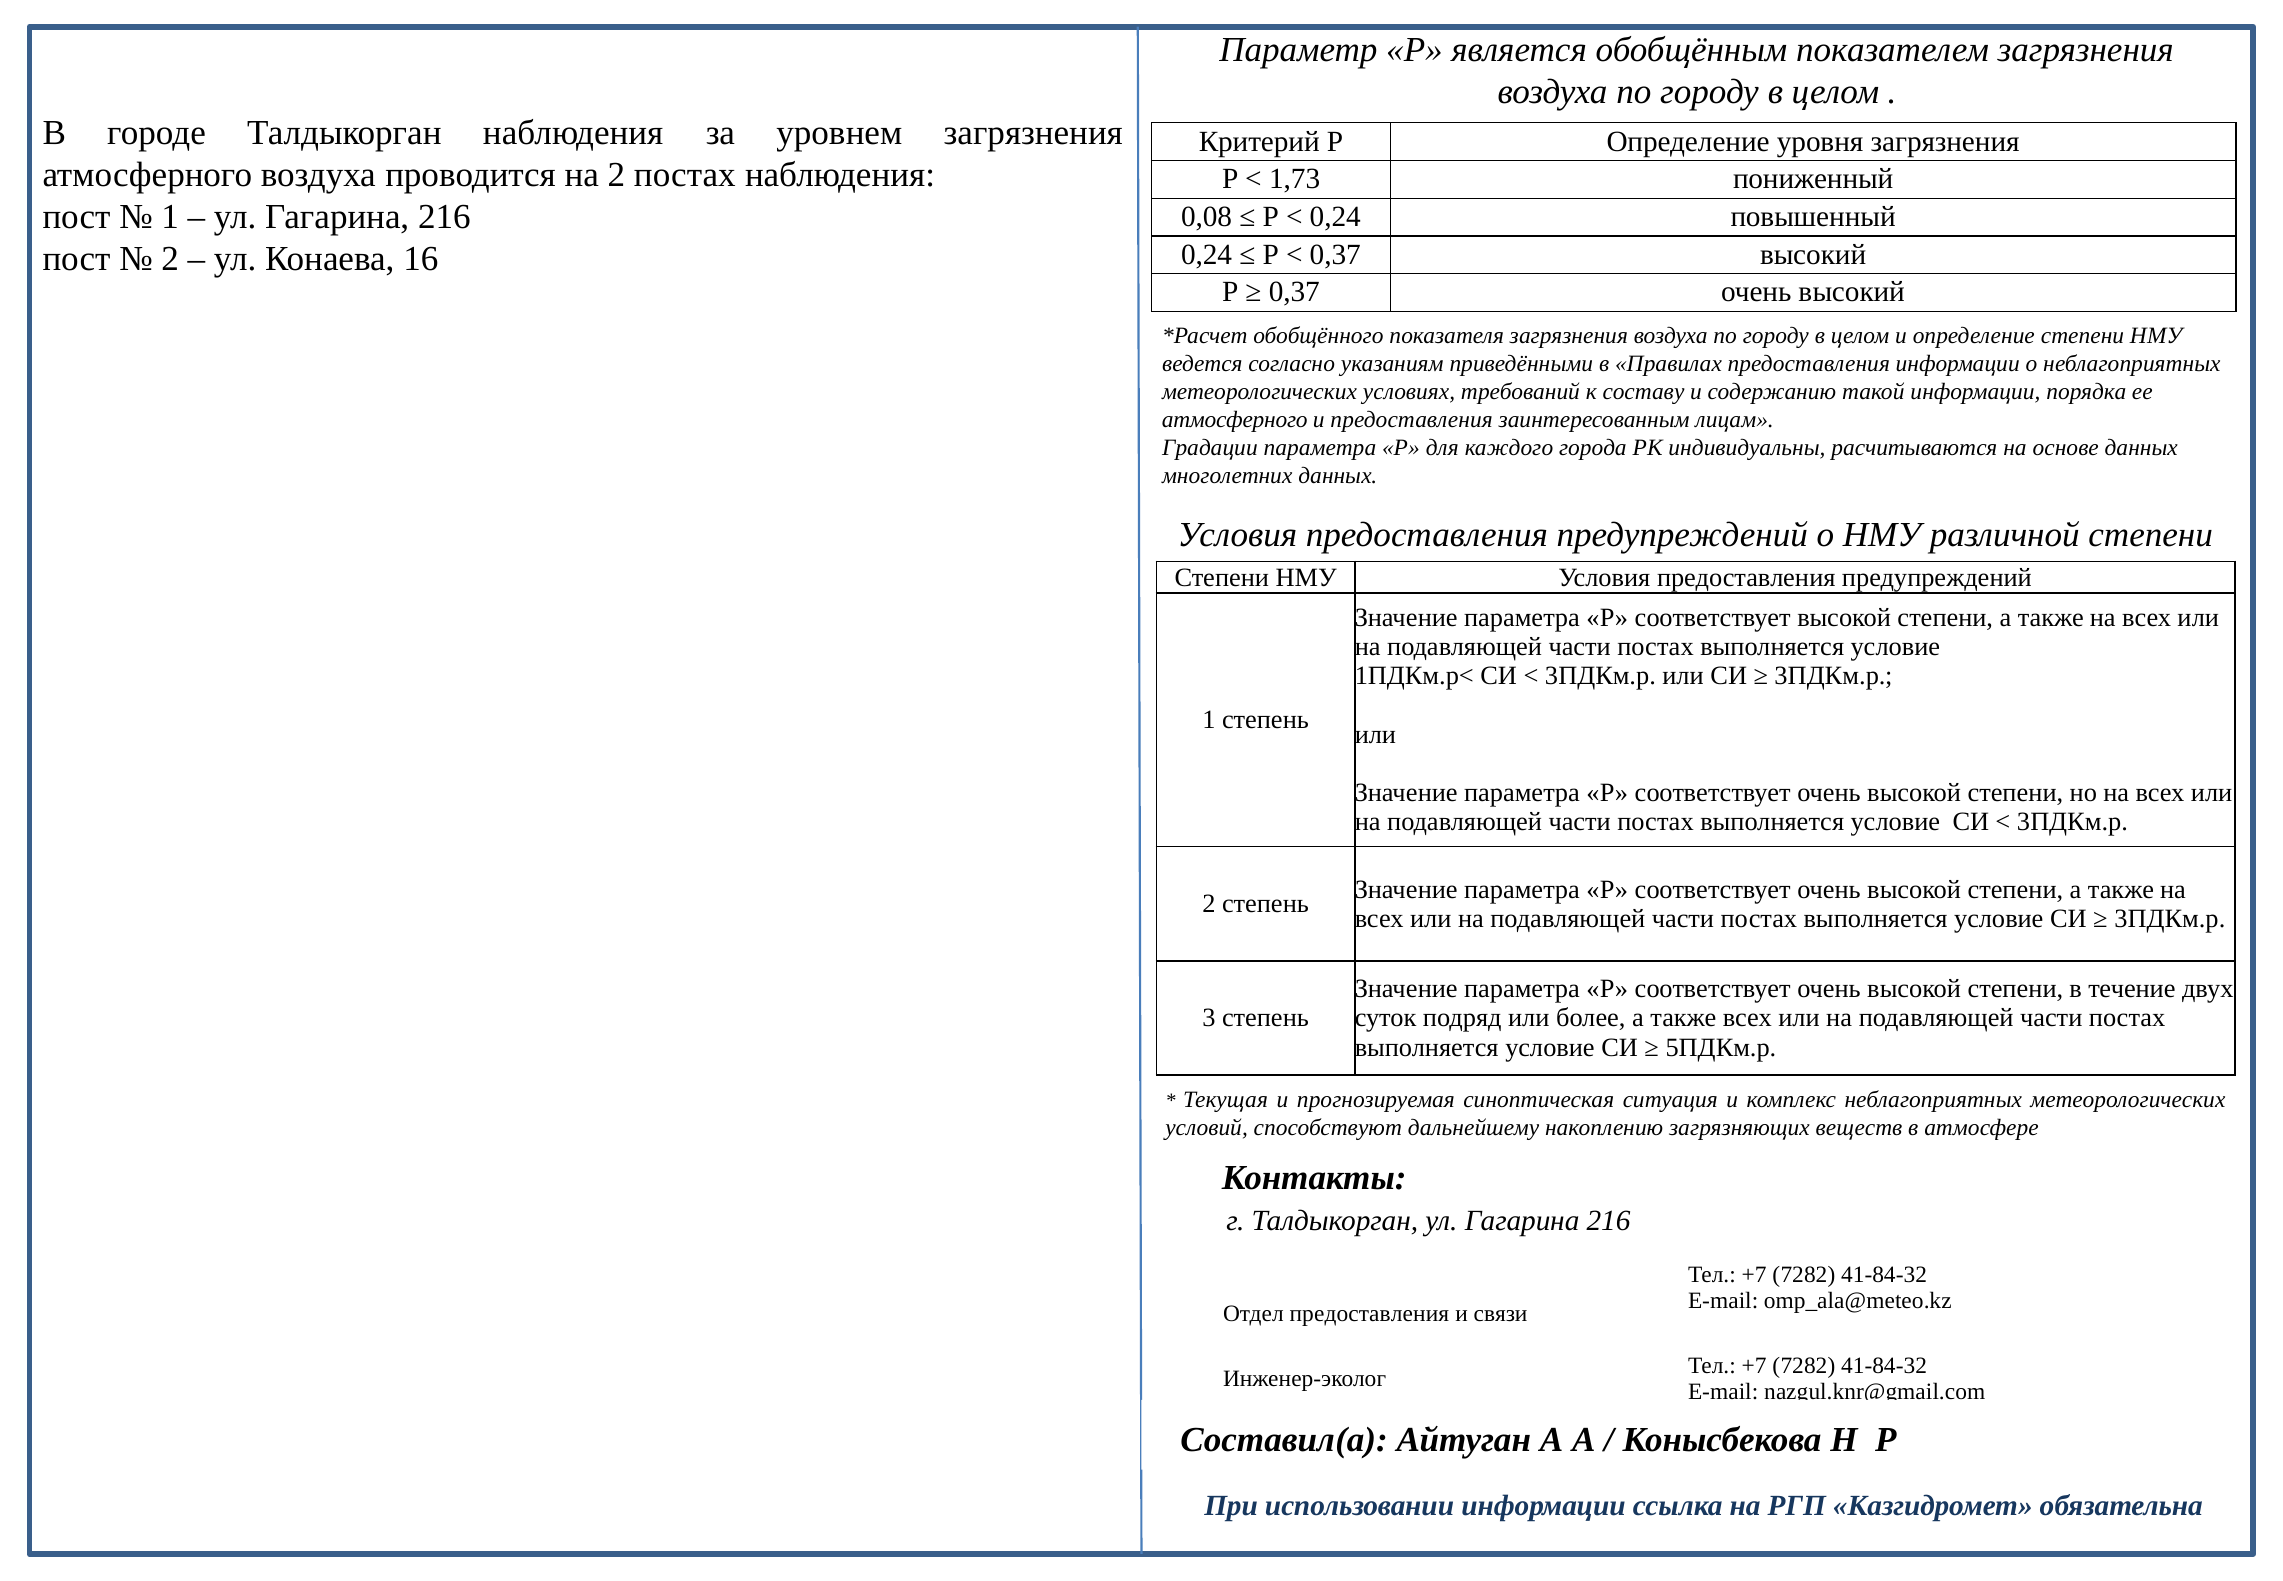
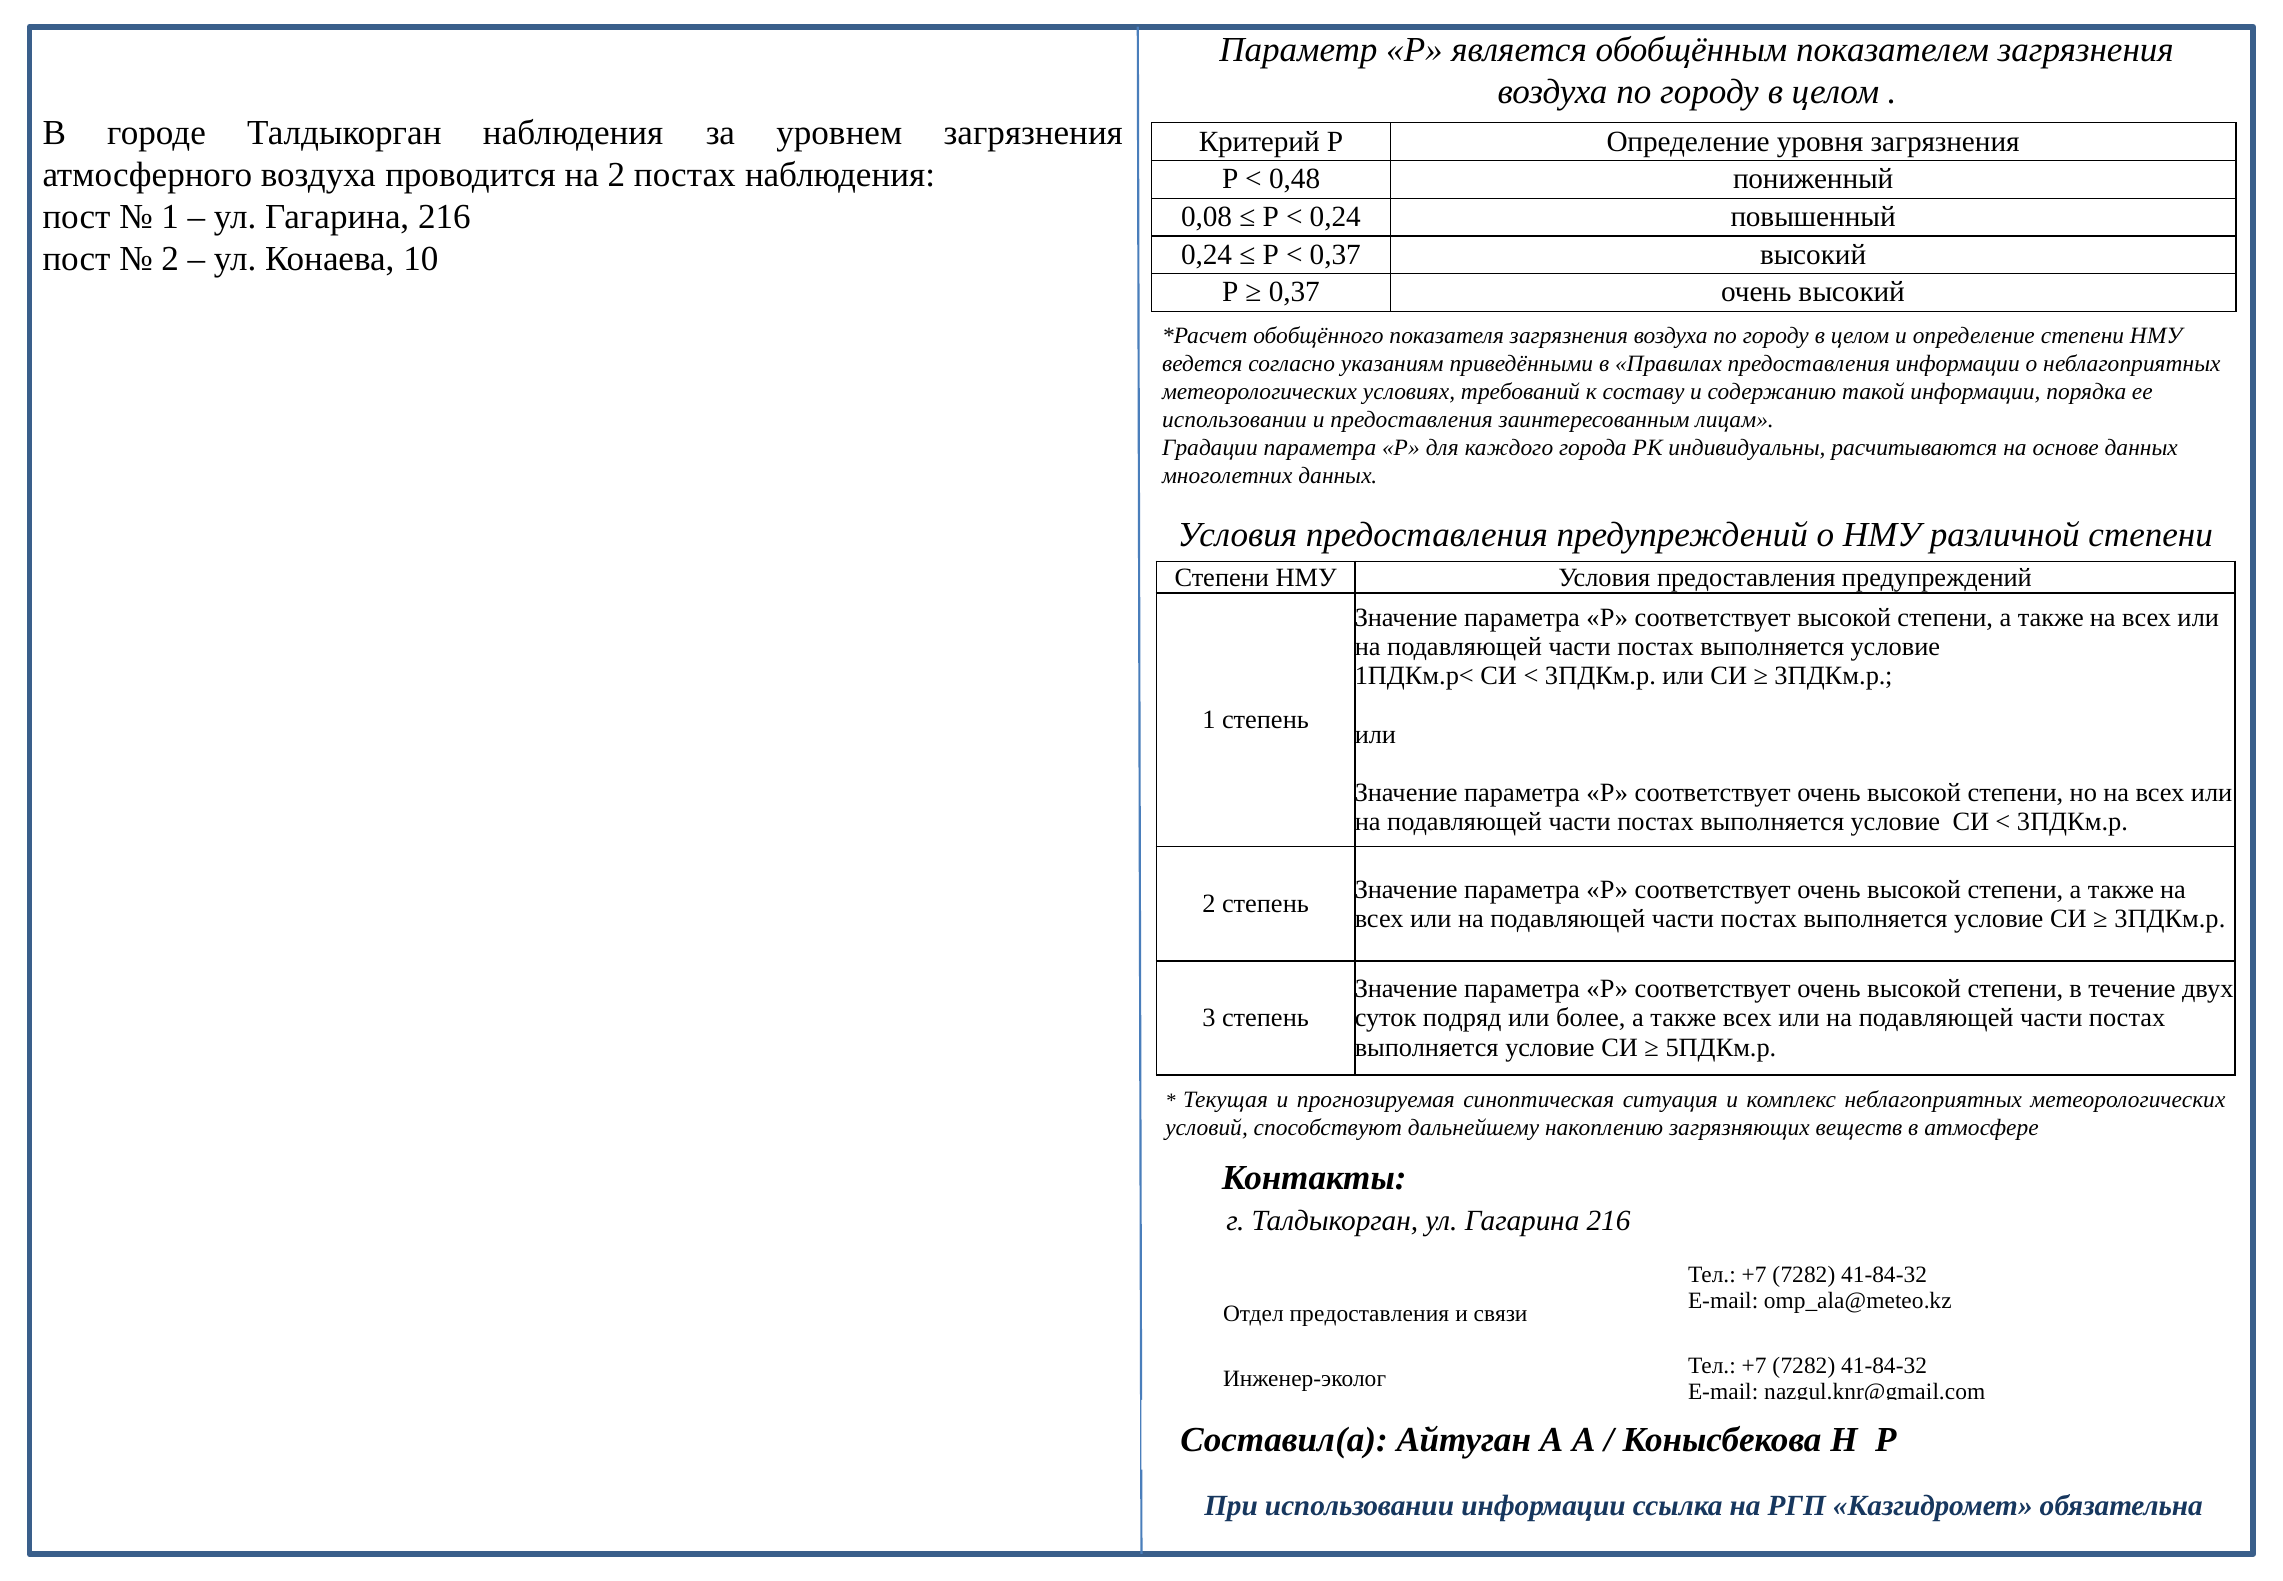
1,73: 1,73 -> 0,48 (1295, 179)
16: 16 -> 10 (421, 259)
атмосферного: атмосферного -> использовании (1235, 419)
